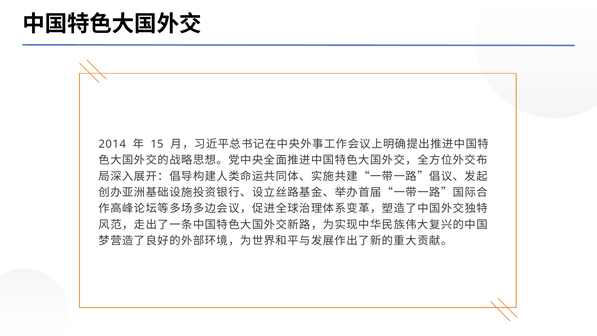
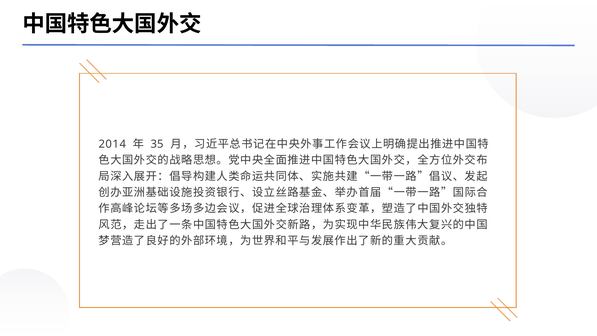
15: 15 -> 35 (157, 144)
